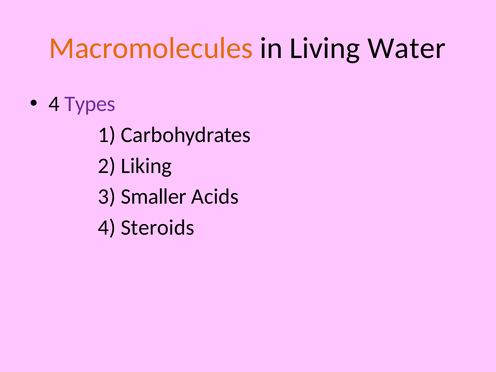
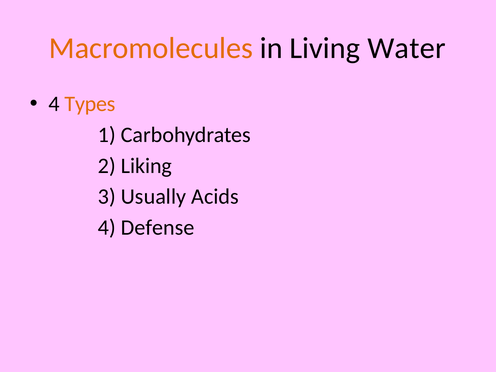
Types colour: purple -> orange (90, 104)
Smaller: Smaller -> Usually (153, 197)
Steroids: Steroids -> Defense (158, 228)
